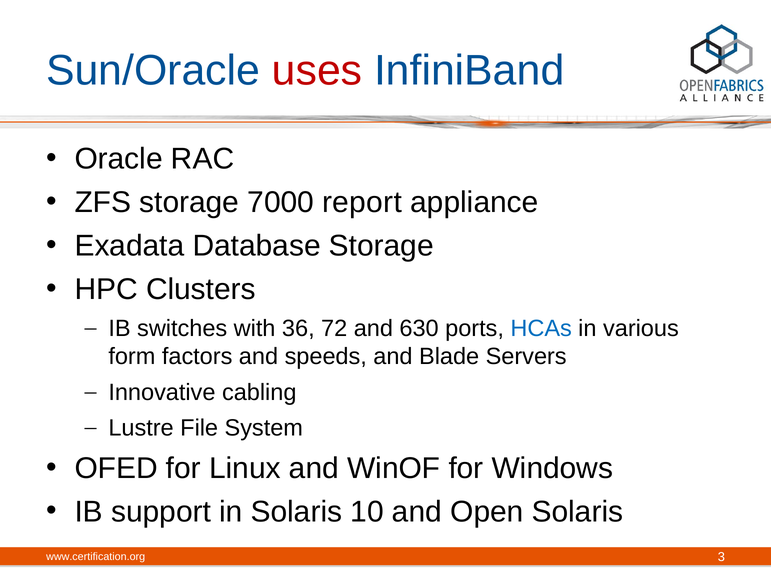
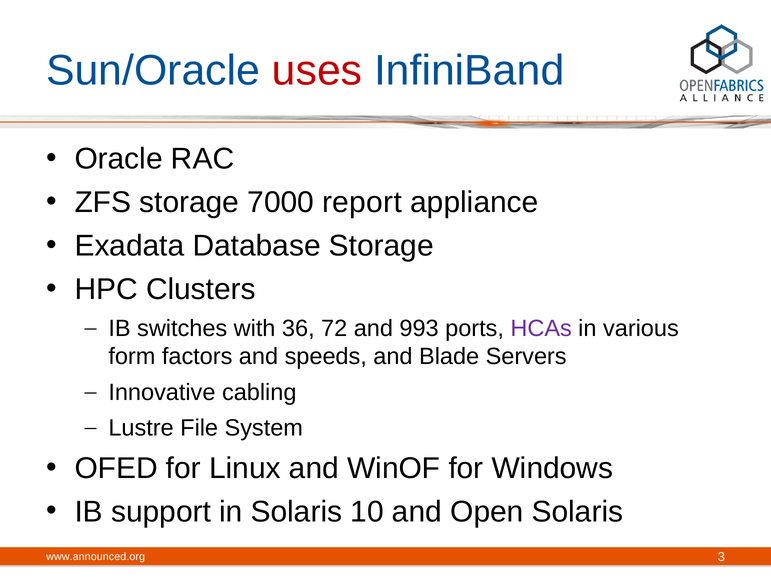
630: 630 -> 993 (419, 329)
HCAs colour: blue -> purple (541, 329)
www.certification.org: www.certification.org -> www.announced.org (96, 557)
